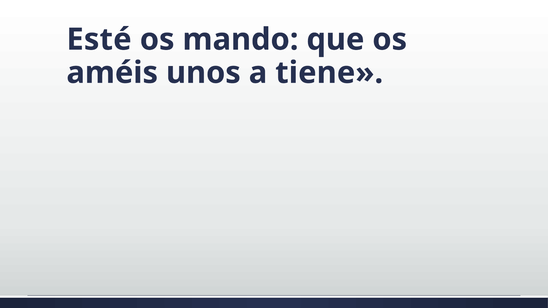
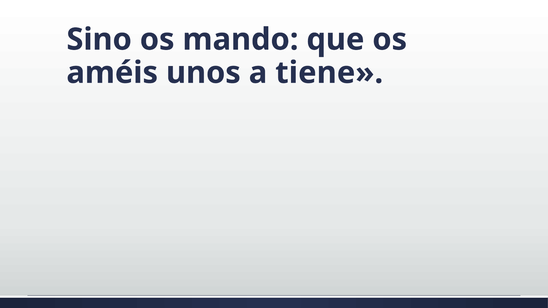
Esté: Esté -> Sino (99, 40)
